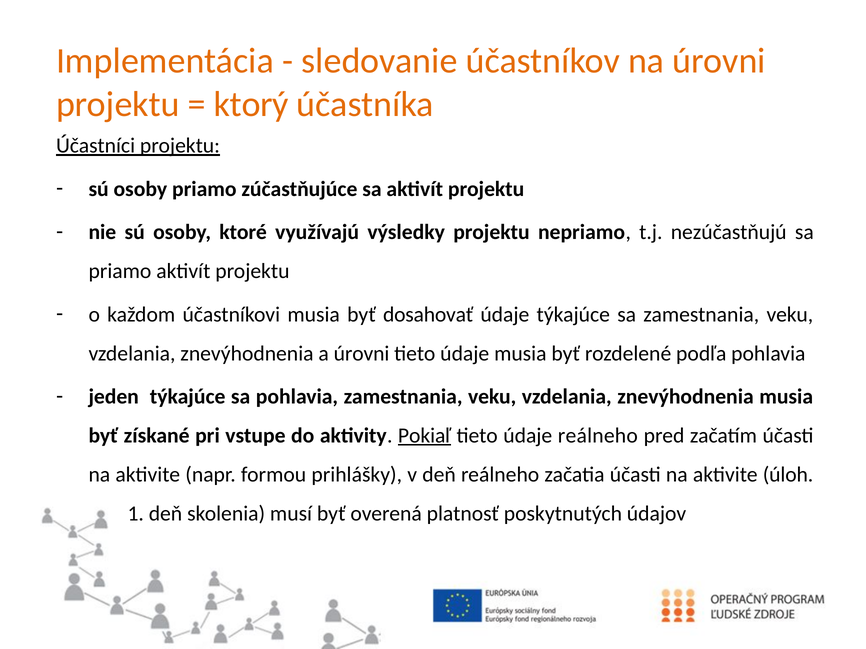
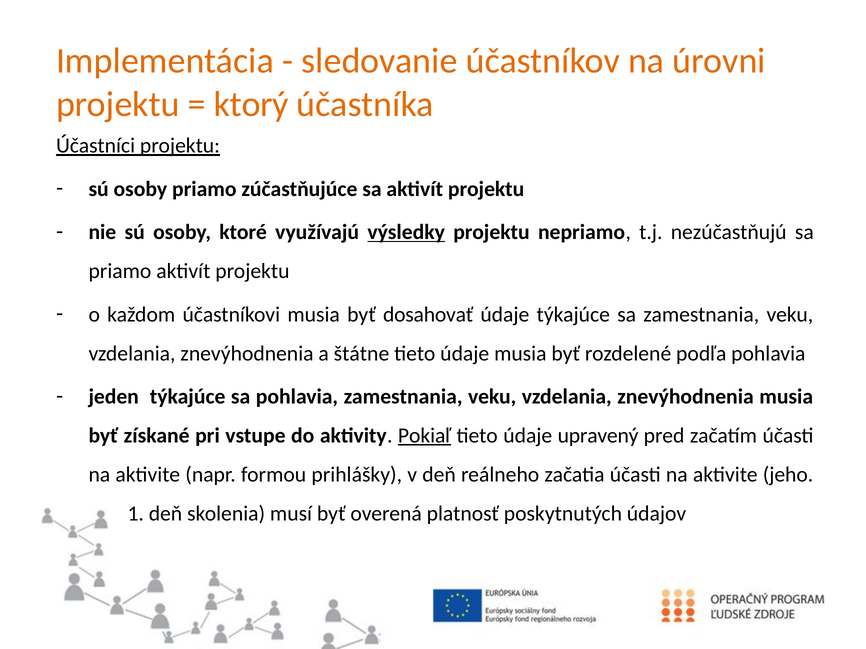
výsledky underline: none -> present (406, 232)
a úrovni: úrovni -> štátne (361, 354)
údaje reálneho: reálneho -> upravený (598, 436)
úloh: úloh -> jeho (788, 475)
